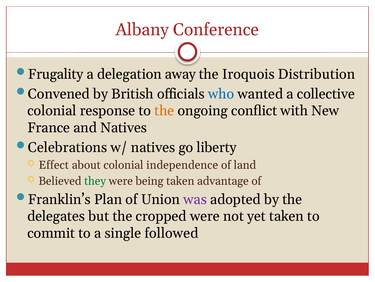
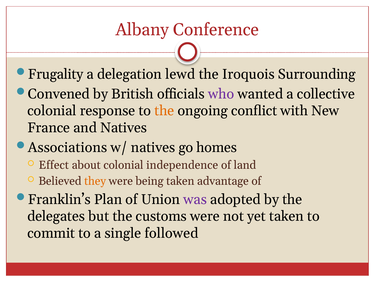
away: away -> lewd (180, 74)
Distribution: Distribution -> Surrounding (317, 74)
who colour: blue -> purple (221, 94)
Celebrations: Celebrations -> Associations (68, 147)
liberty: liberty -> homes (217, 147)
they colour: green -> orange (95, 181)
cropped: cropped -> customs (161, 216)
